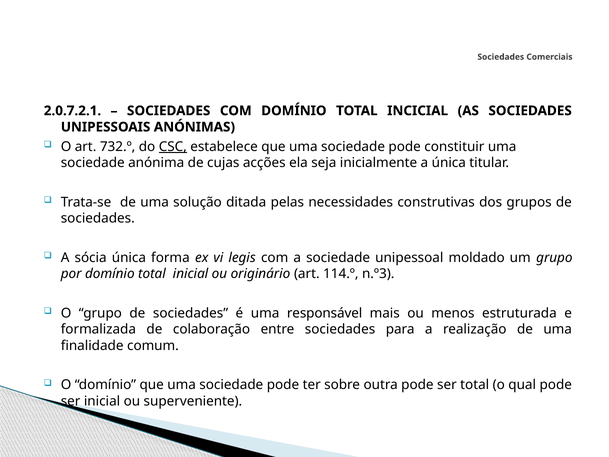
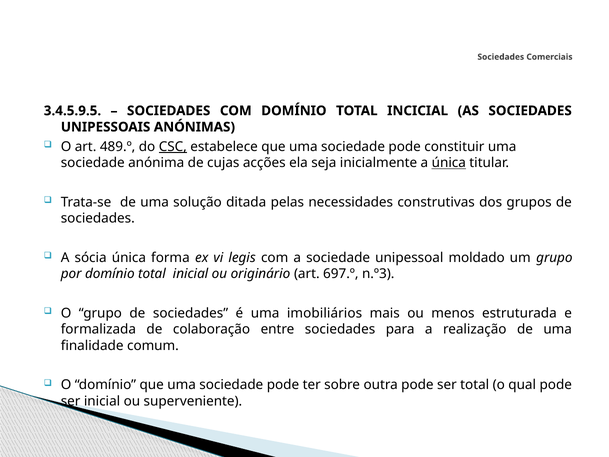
2.0.7.2.1: 2.0.7.2.1 -> 3.4.5.9.5 (72, 111)
732.º: 732.º -> 489.º (118, 147)
única underline: none -> present (449, 163)
114.º: 114.º -> 697.º (341, 274)
responsável: responsável -> imobiliários (325, 313)
